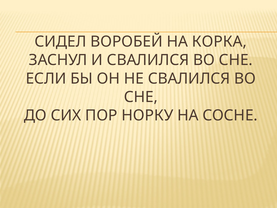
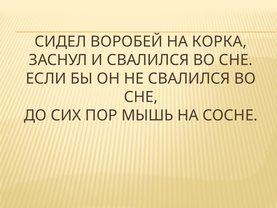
НОРКУ: НОРКУ -> МЫШЬ (147, 115)
